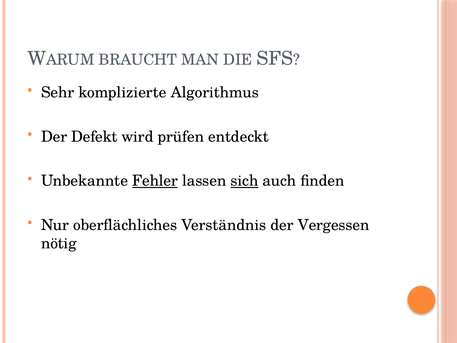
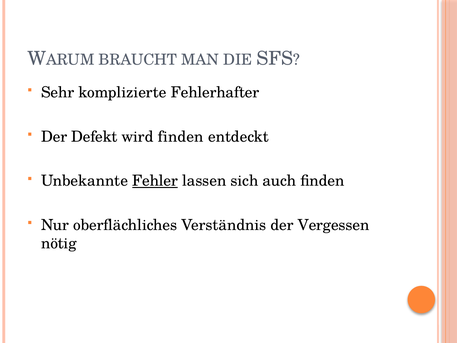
Algorithmus: Algorithmus -> Fehlerhafter (215, 92)
wird prüfen: prüfen -> finden (181, 137)
sich underline: present -> none (244, 181)
